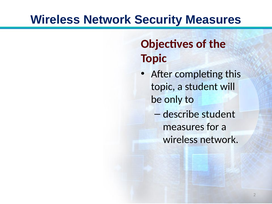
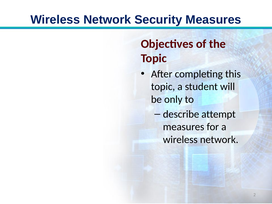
describe student: student -> attempt (219, 114)
